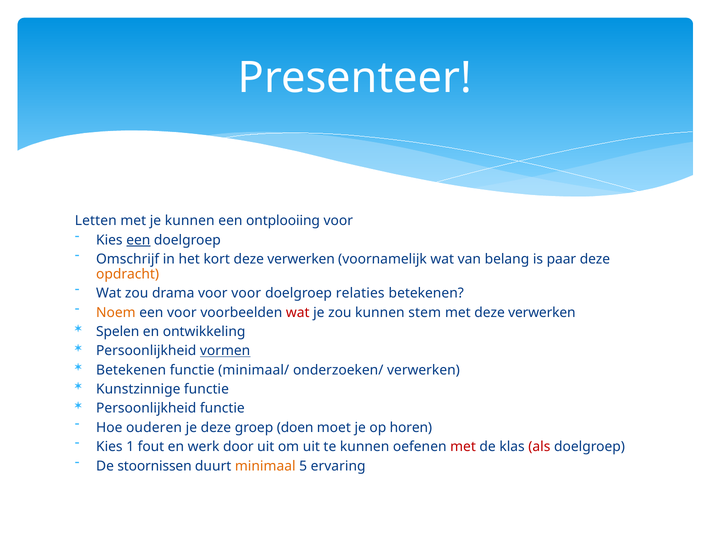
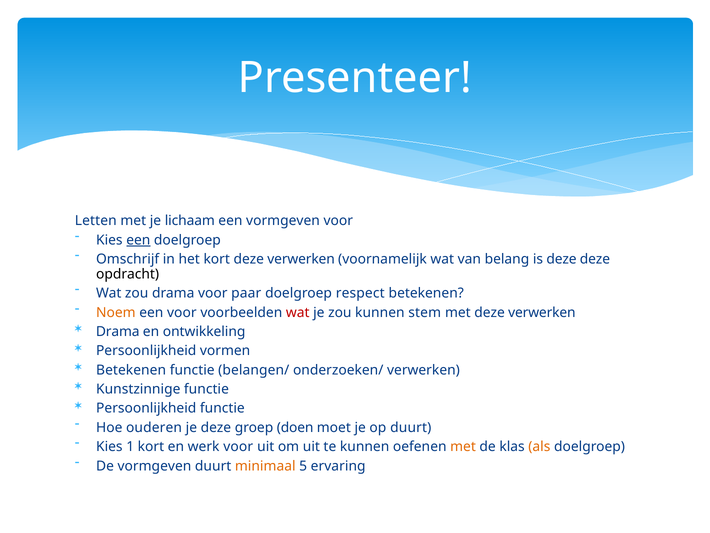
je kunnen: kunnen -> lichaam (190, 221)
een ontplooiing: ontplooiing -> vormgeven (283, 221)
is paar: paar -> deze (561, 259)
opdracht colour: orange -> black (128, 274)
voor voor: voor -> paar (246, 293)
relaties: relaties -> respect (360, 293)
Spelen: Spelen -> Drama (118, 331)
vormen underline: present -> none (225, 351)
minimaal/: minimaal/ -> belangen/ (254, 370)
op horen: horen -> duurt (411, 427)
1 fout: fout -> kort (151, 446)
werk door: door -> voor (238, 446)
met colour: red -> orange (463, 446)
als colour: red -> orange (539, 446)
De stoornissen: stoornissen -> vormgeven (154, 466)
